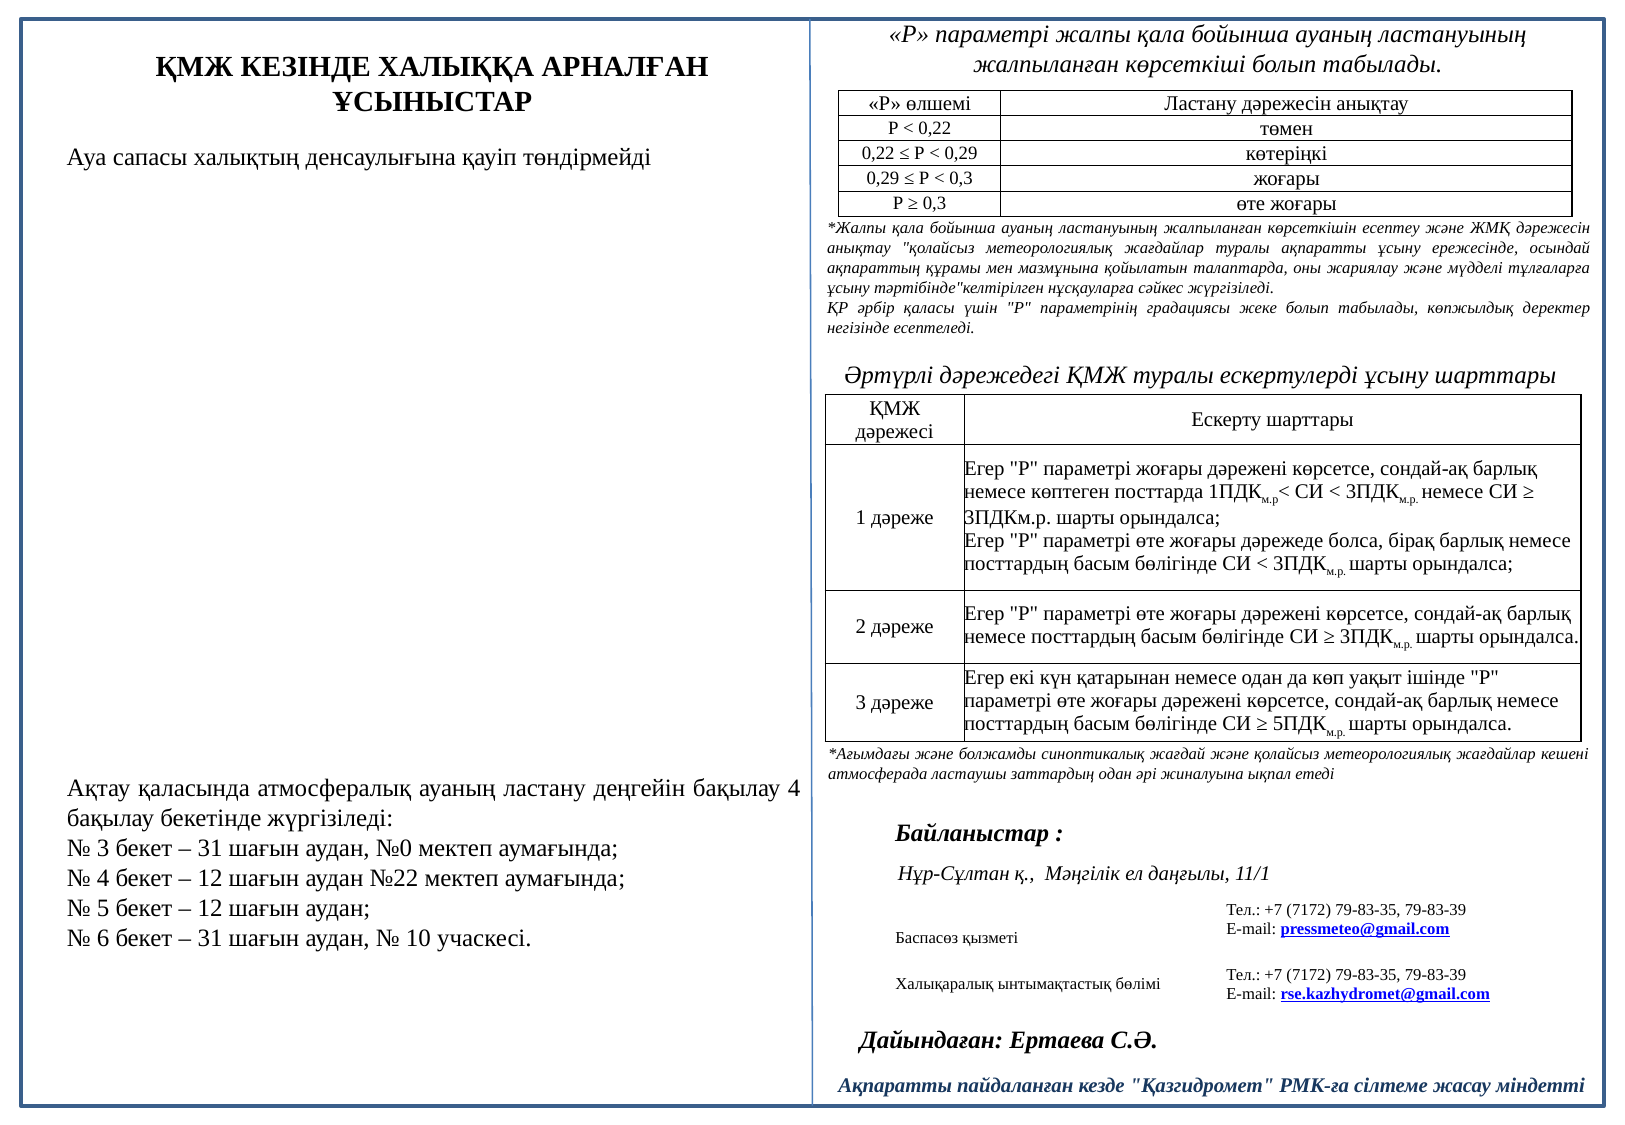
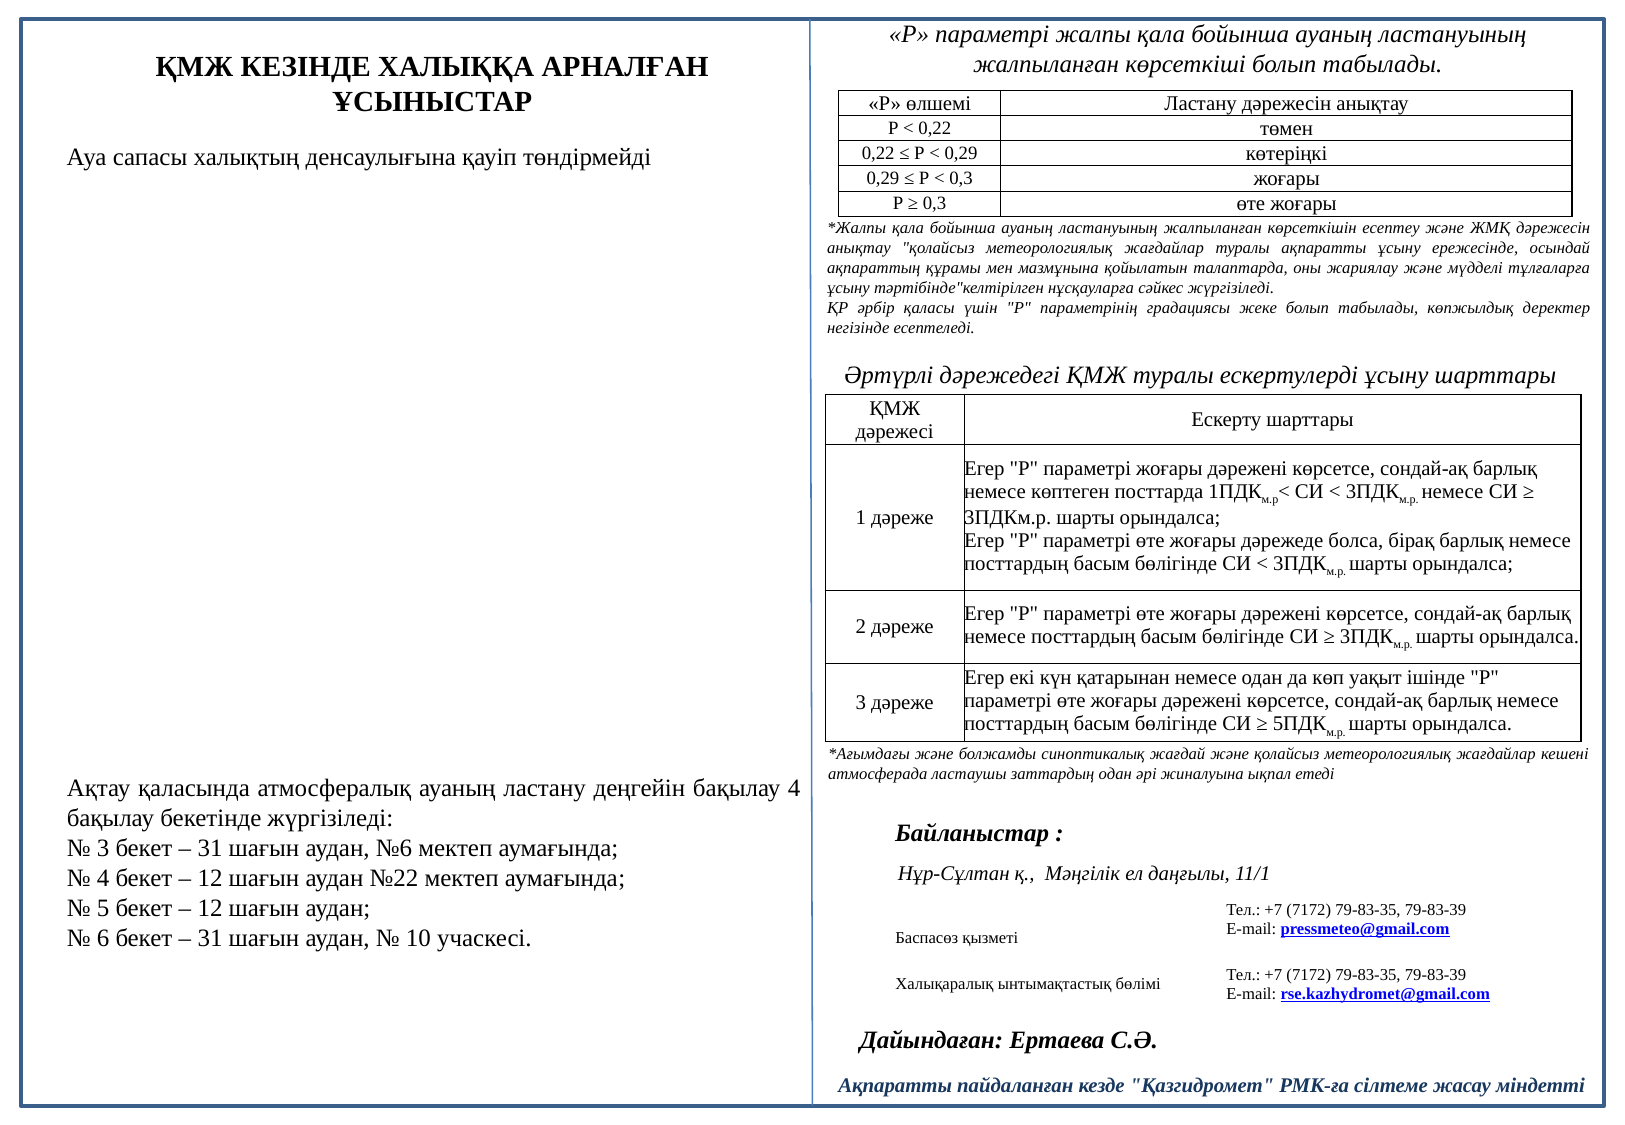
№0: №0 -> №6 (394, 848)
